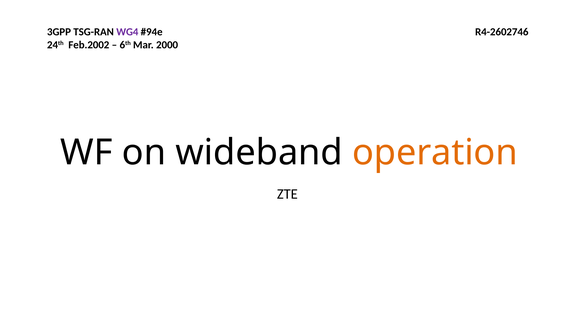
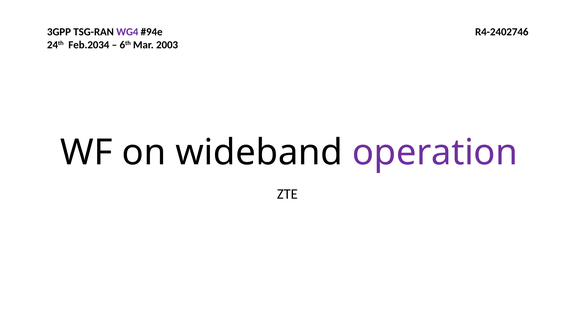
R4-2602746: R4-2602746 -> R4-2402746 (502, 32)
Feb.2002: Feb.2002 -> Feb.2034 (89, 45)
2000: 2000 -> 2003 (167, 45)
operation colour: orange -> purple (435, 153)
